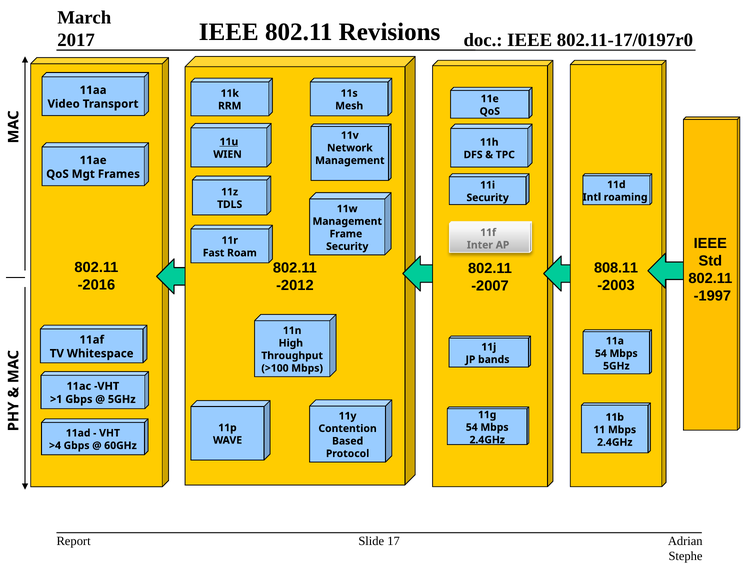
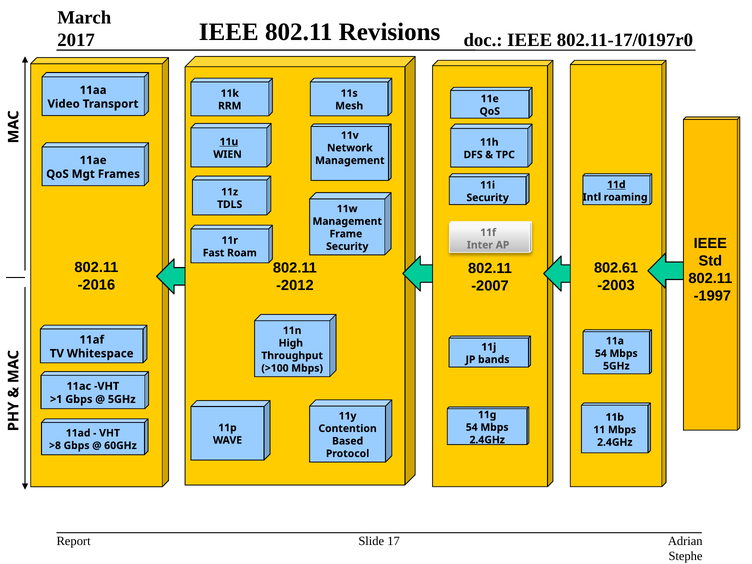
11d underline: none -> present (616, 185)
808.11: 808.11 -> 802.61 (616, 268)
>4: >4 -> >8 (55, 446)
